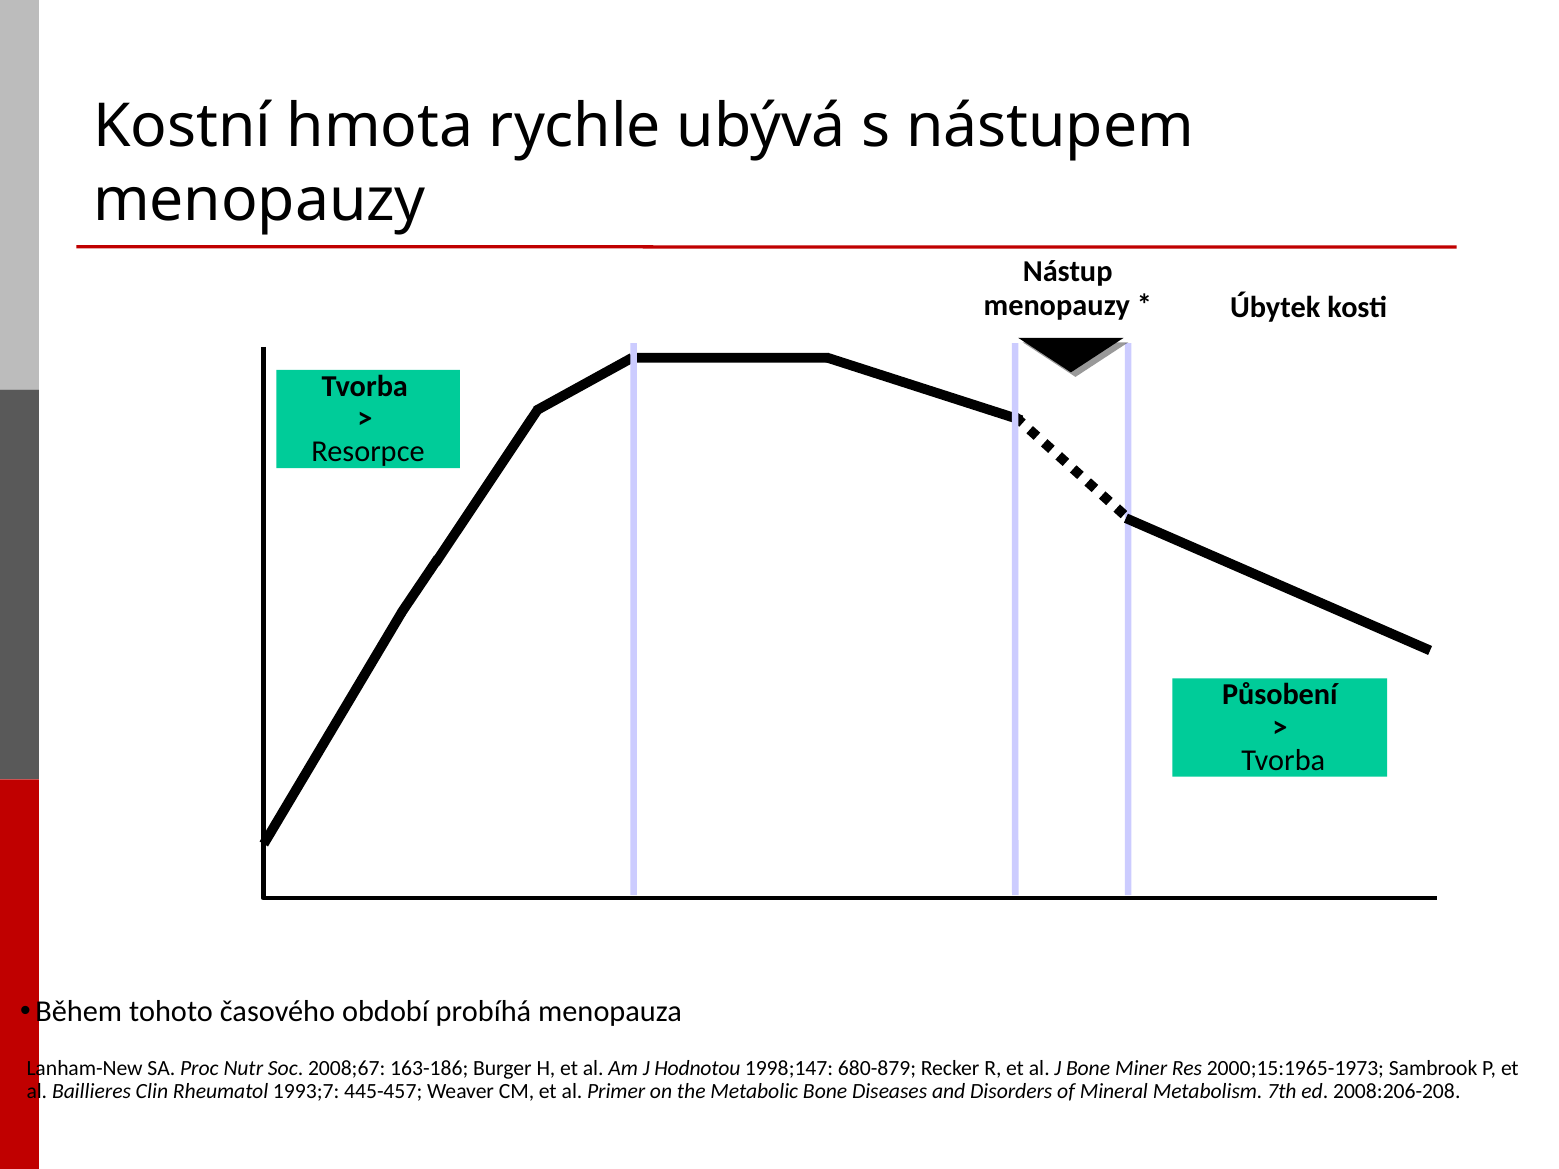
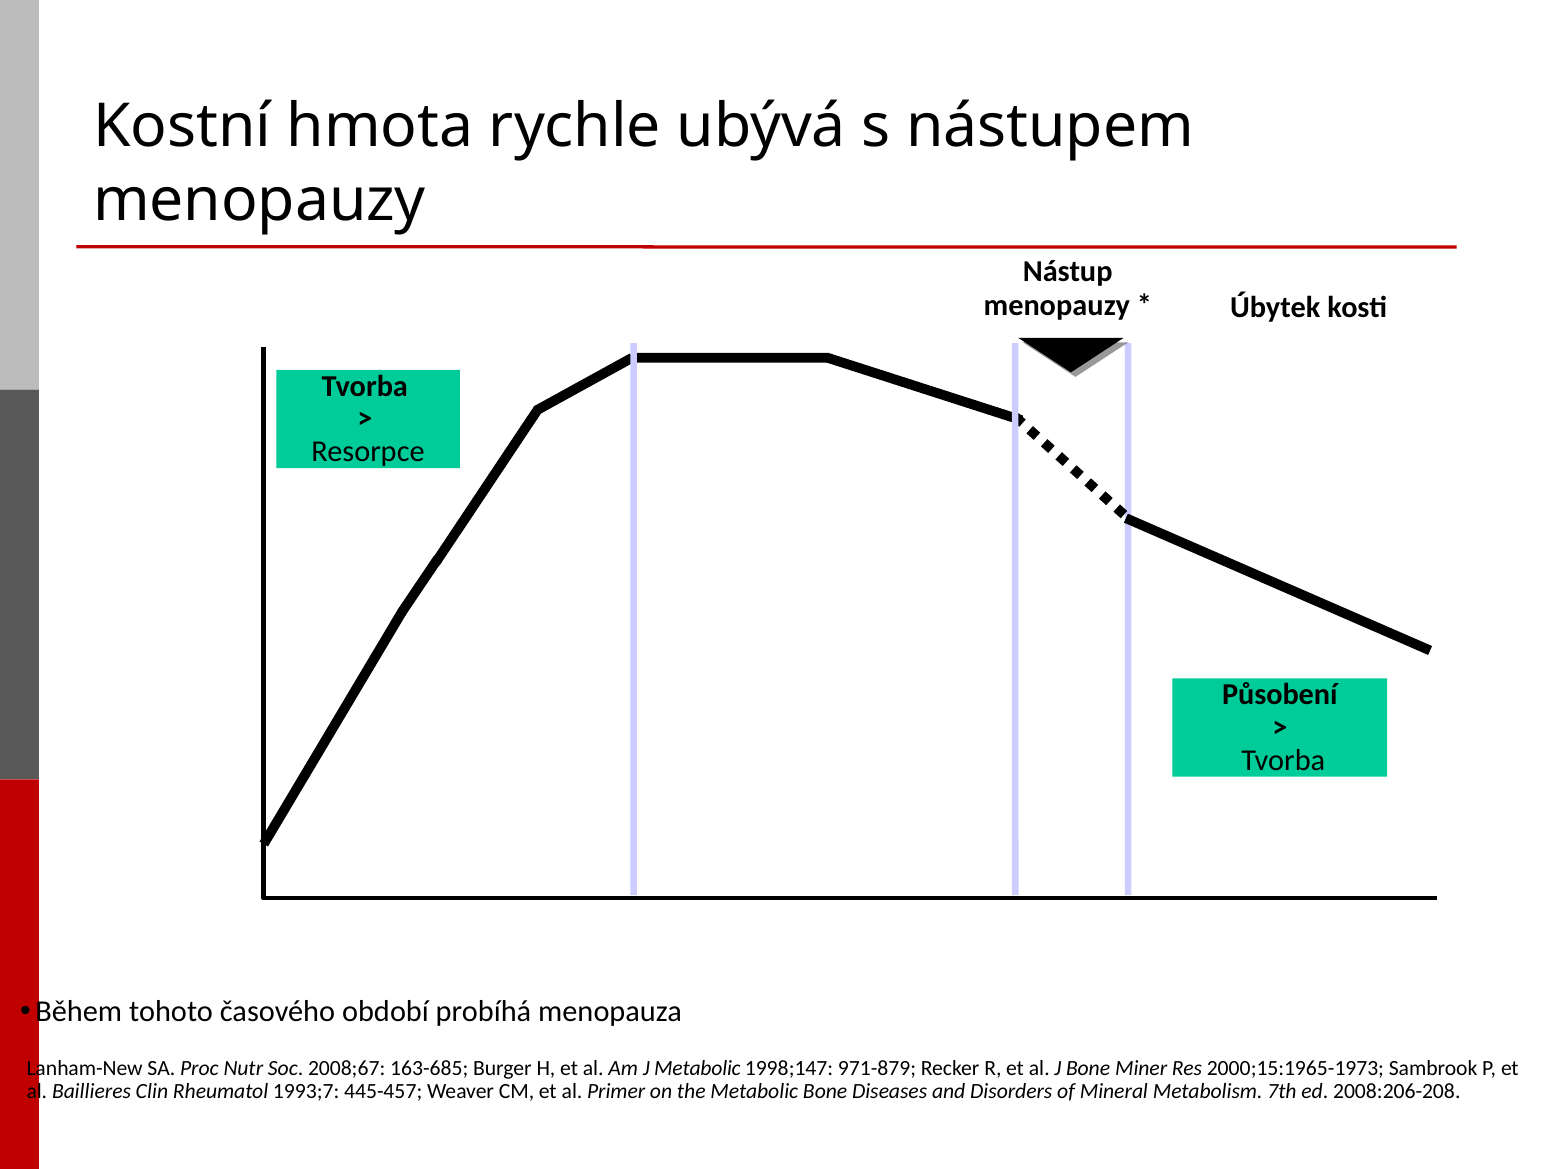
163-186: 163-186 -> 163-685 (429, 1068)
J Hodnotou: Hodnotou -> Metabolic (697, 1068)
680-879: 680-879 -> 971-879 (877, 1068)
